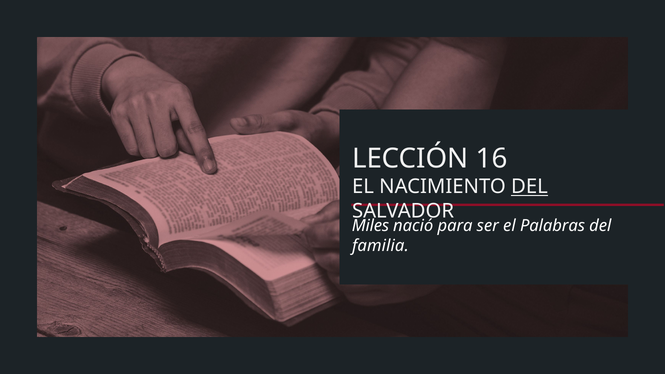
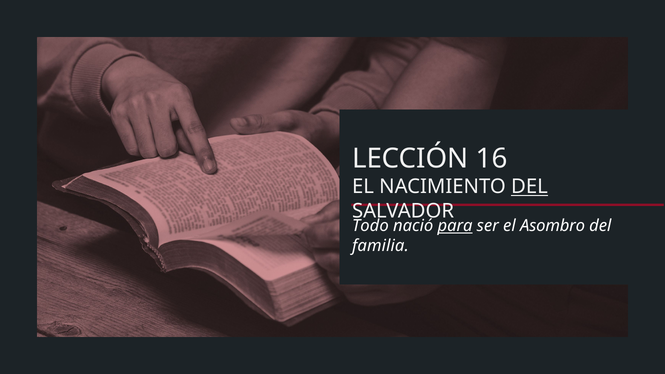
Miles: Miles -> Todo (370, 226)
para underline: none -> present (455, 226)
Palabras: Palabras -> Asombro (553, 226)
